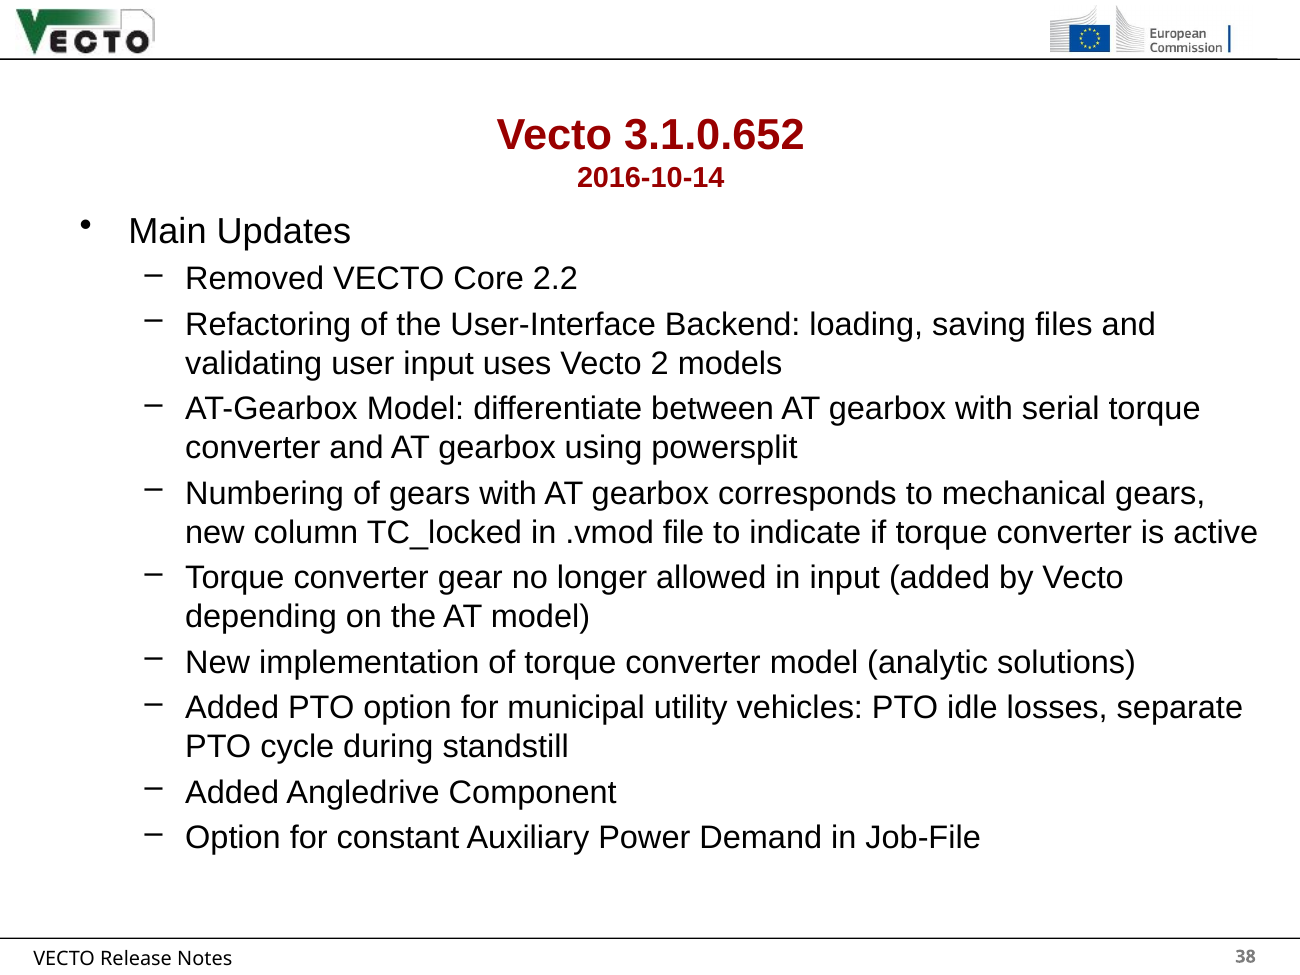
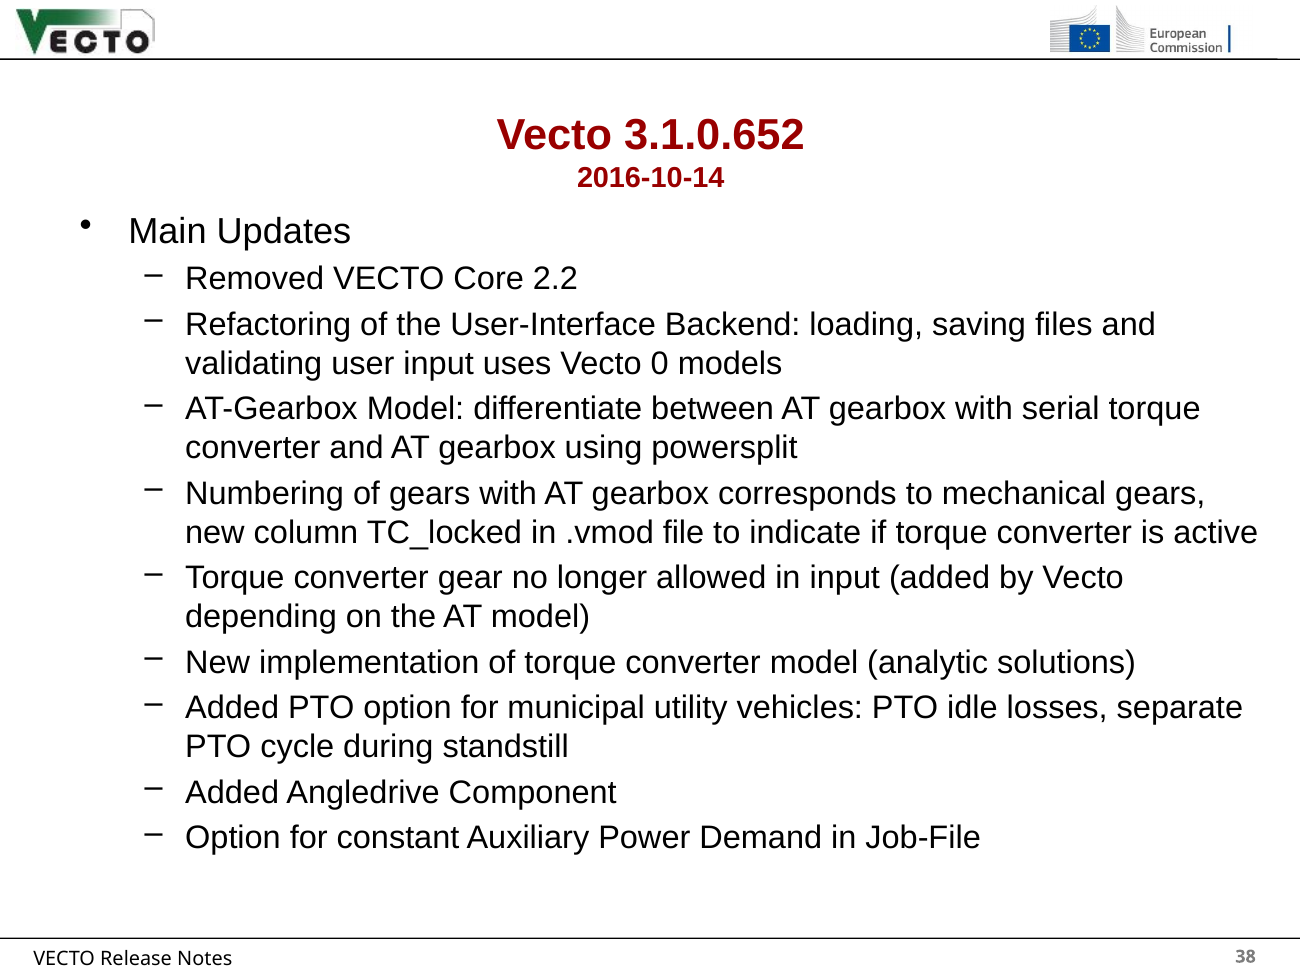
2: 2 -> 0 (660, 363)
